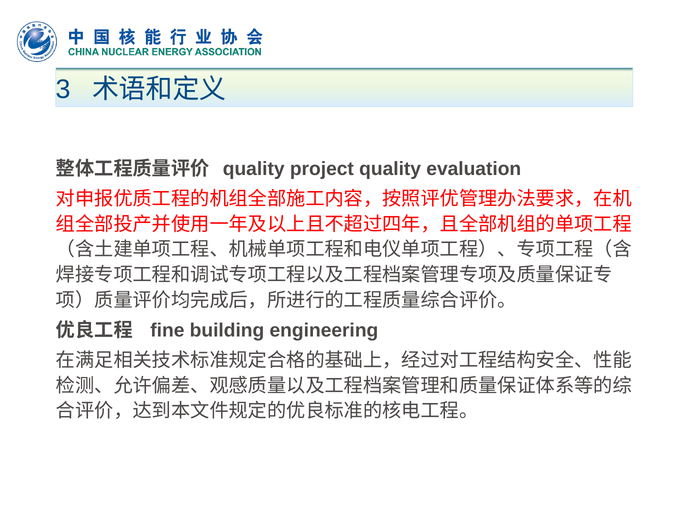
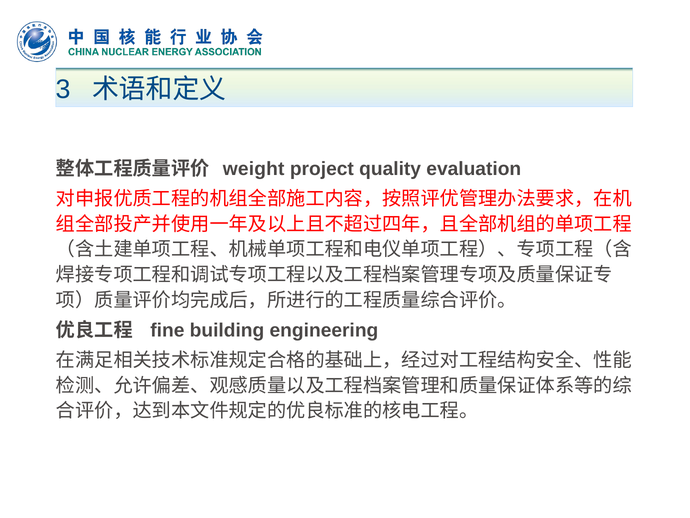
quality: quality -> weight (254, 169)
